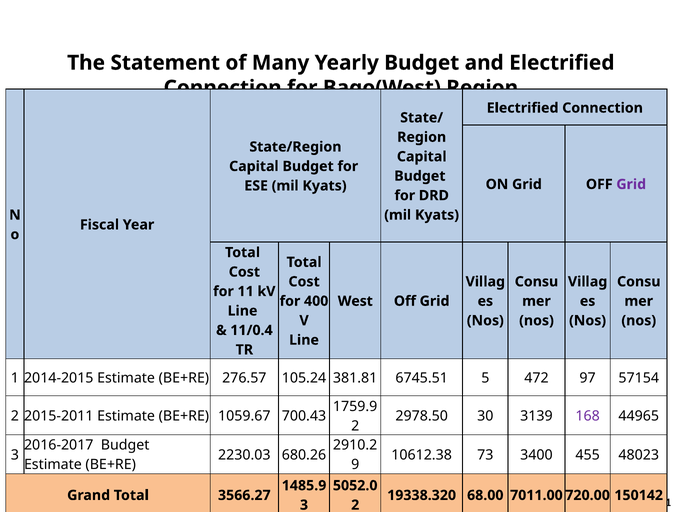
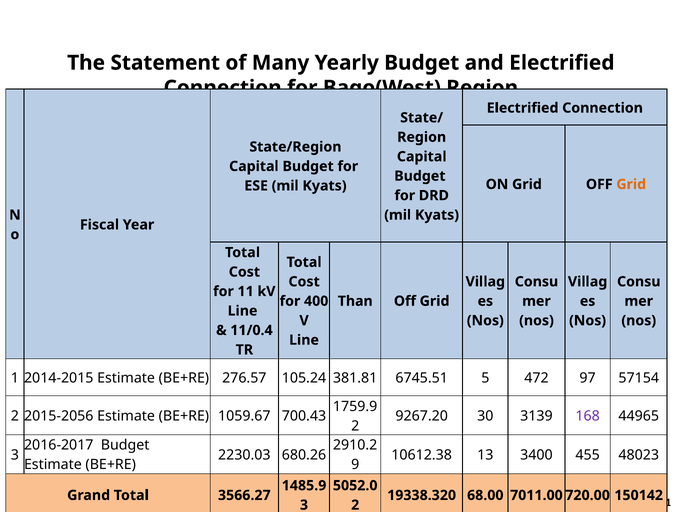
Grid colour: purple -> orange (631, 184)
West: West -> Than (355, 301)
2015-2011: 2015-2011 -> 2015-2056 (59, 416)
2978.50: 2978.50 -> 9267.20 (422, 416)
73: 73 -> 13 (485, 455)
